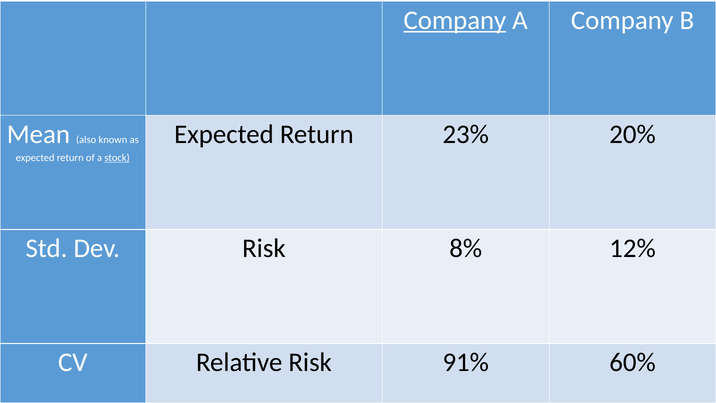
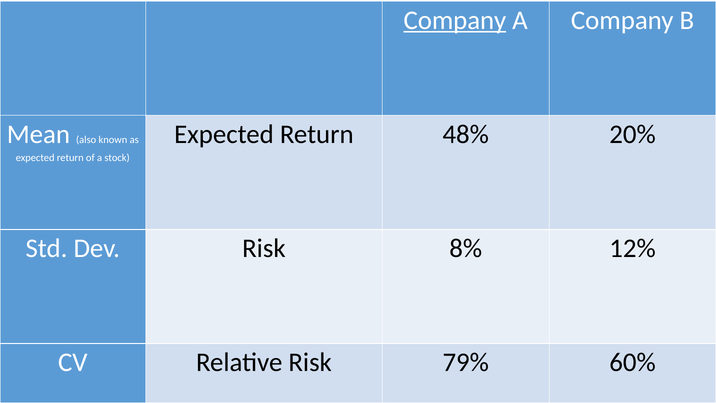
23%: 23% -> 48% (466, 134)
stock underline: present -> none (117, 158)
91%: 91% -> 79% (466, 362)
